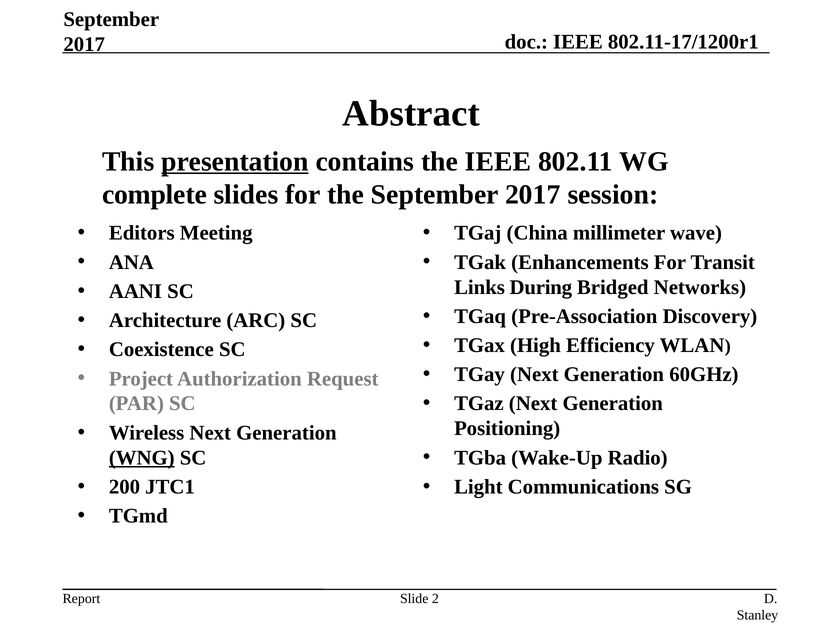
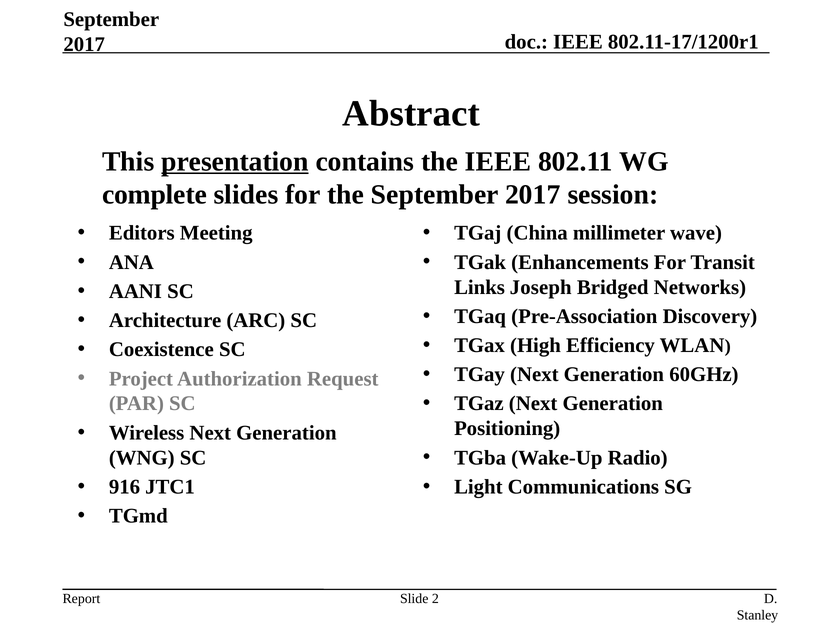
During: During -> Joseph (541, 287)
WNG underline: present -> none (142, 458)
200: 200 -> 916 (125, 487)
